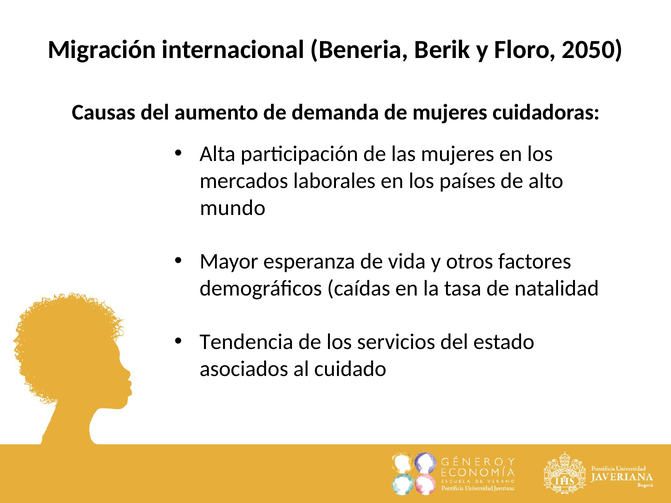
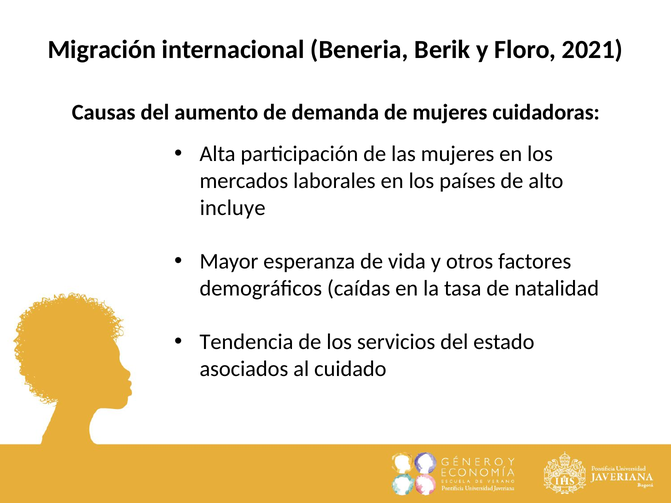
2050: 2050 -> 2021 (592, 50)
mundo: mundo -> incluye (233, 208)
